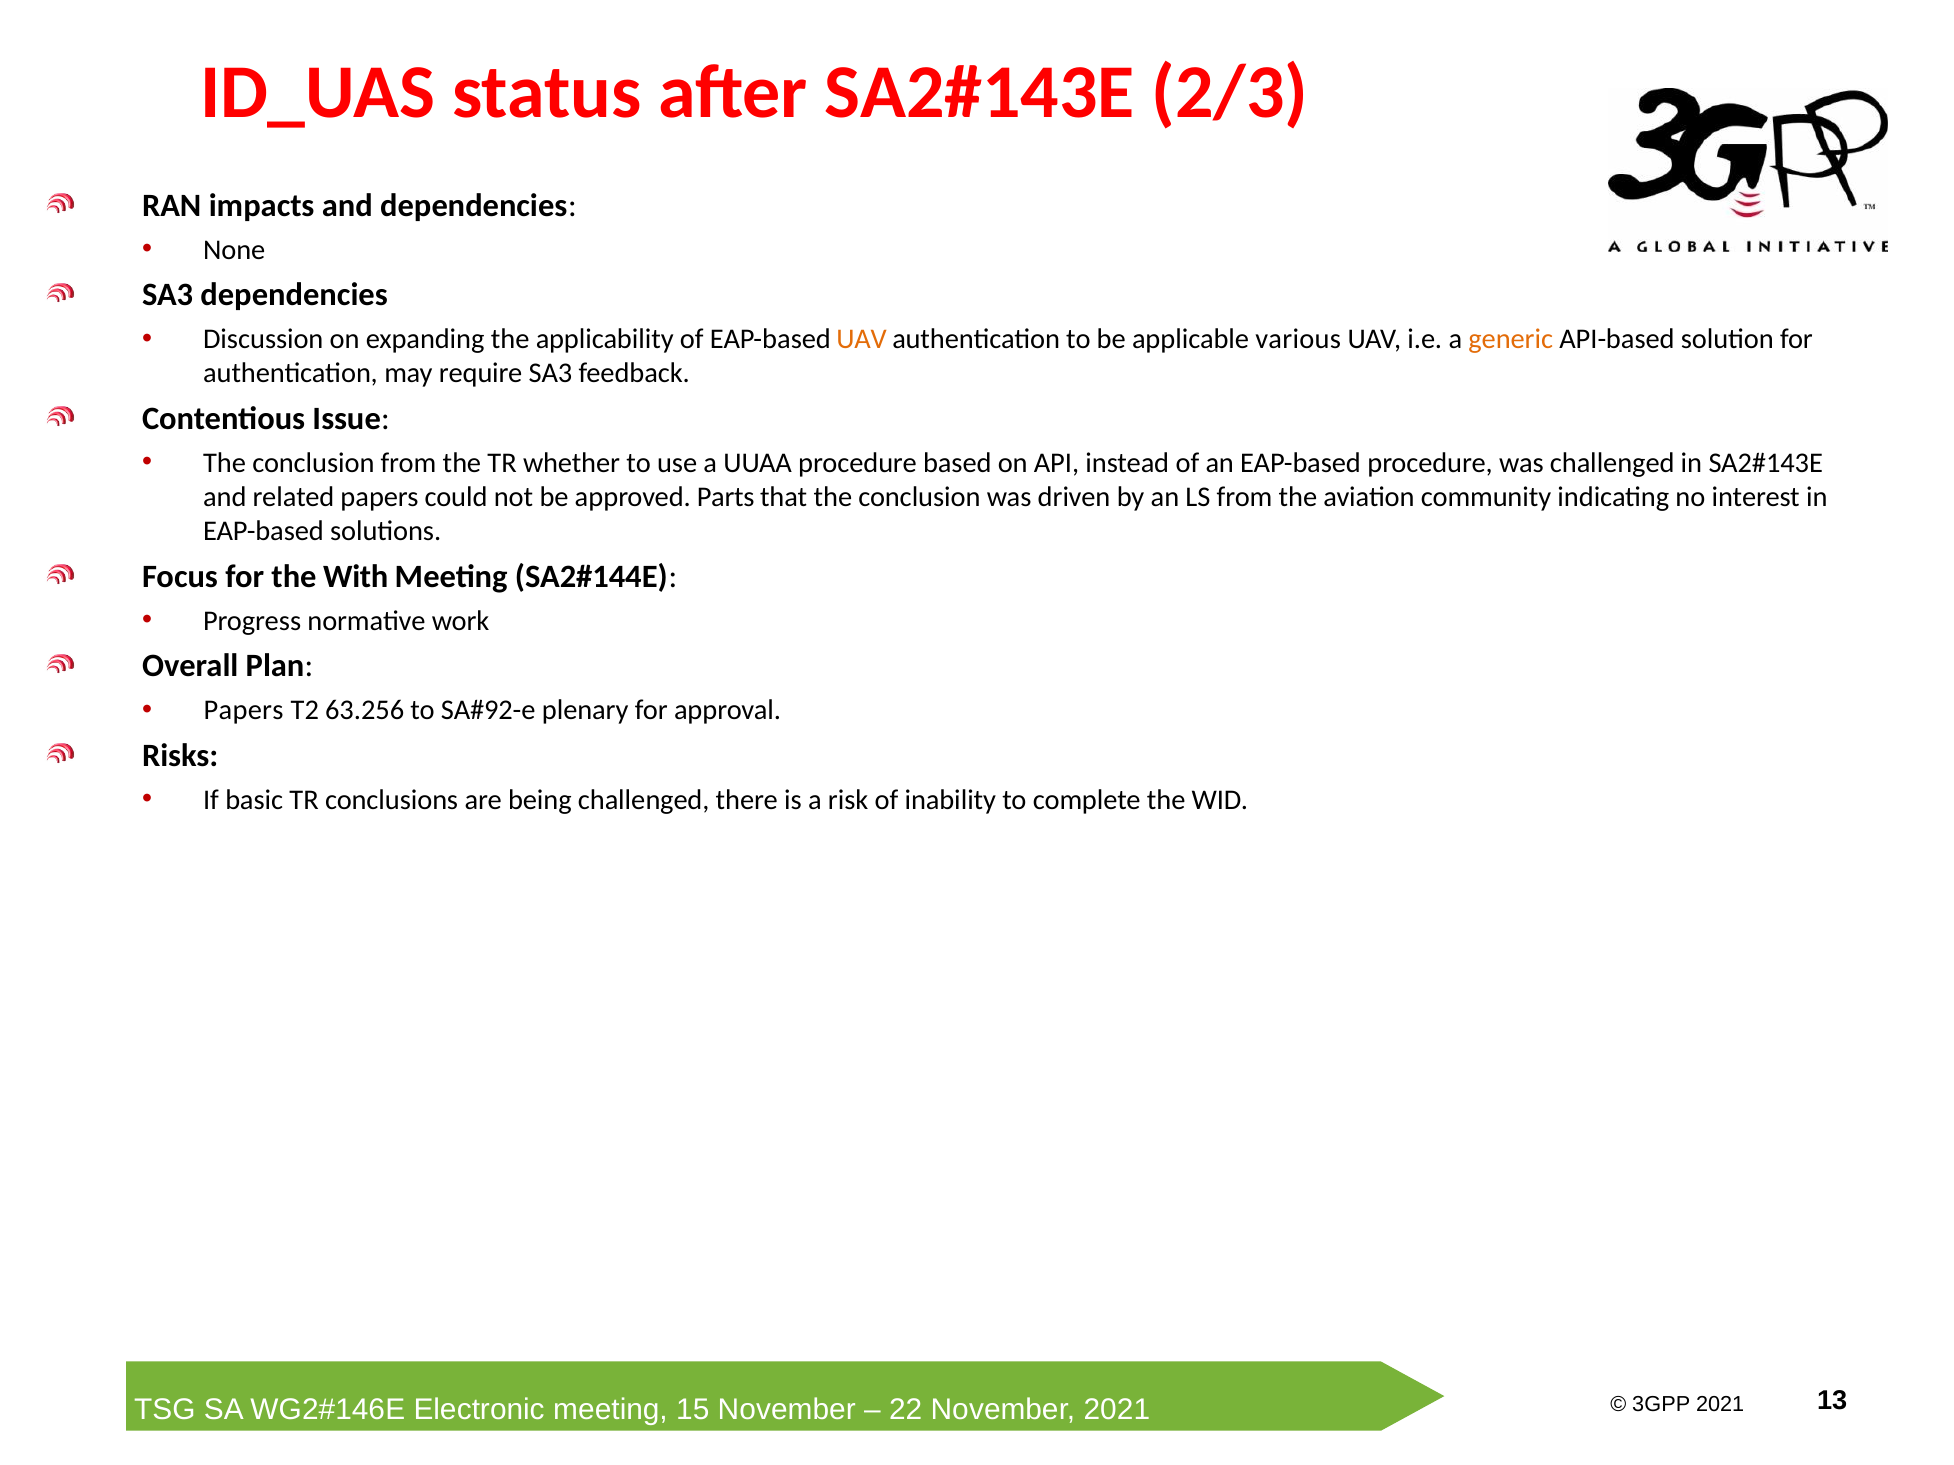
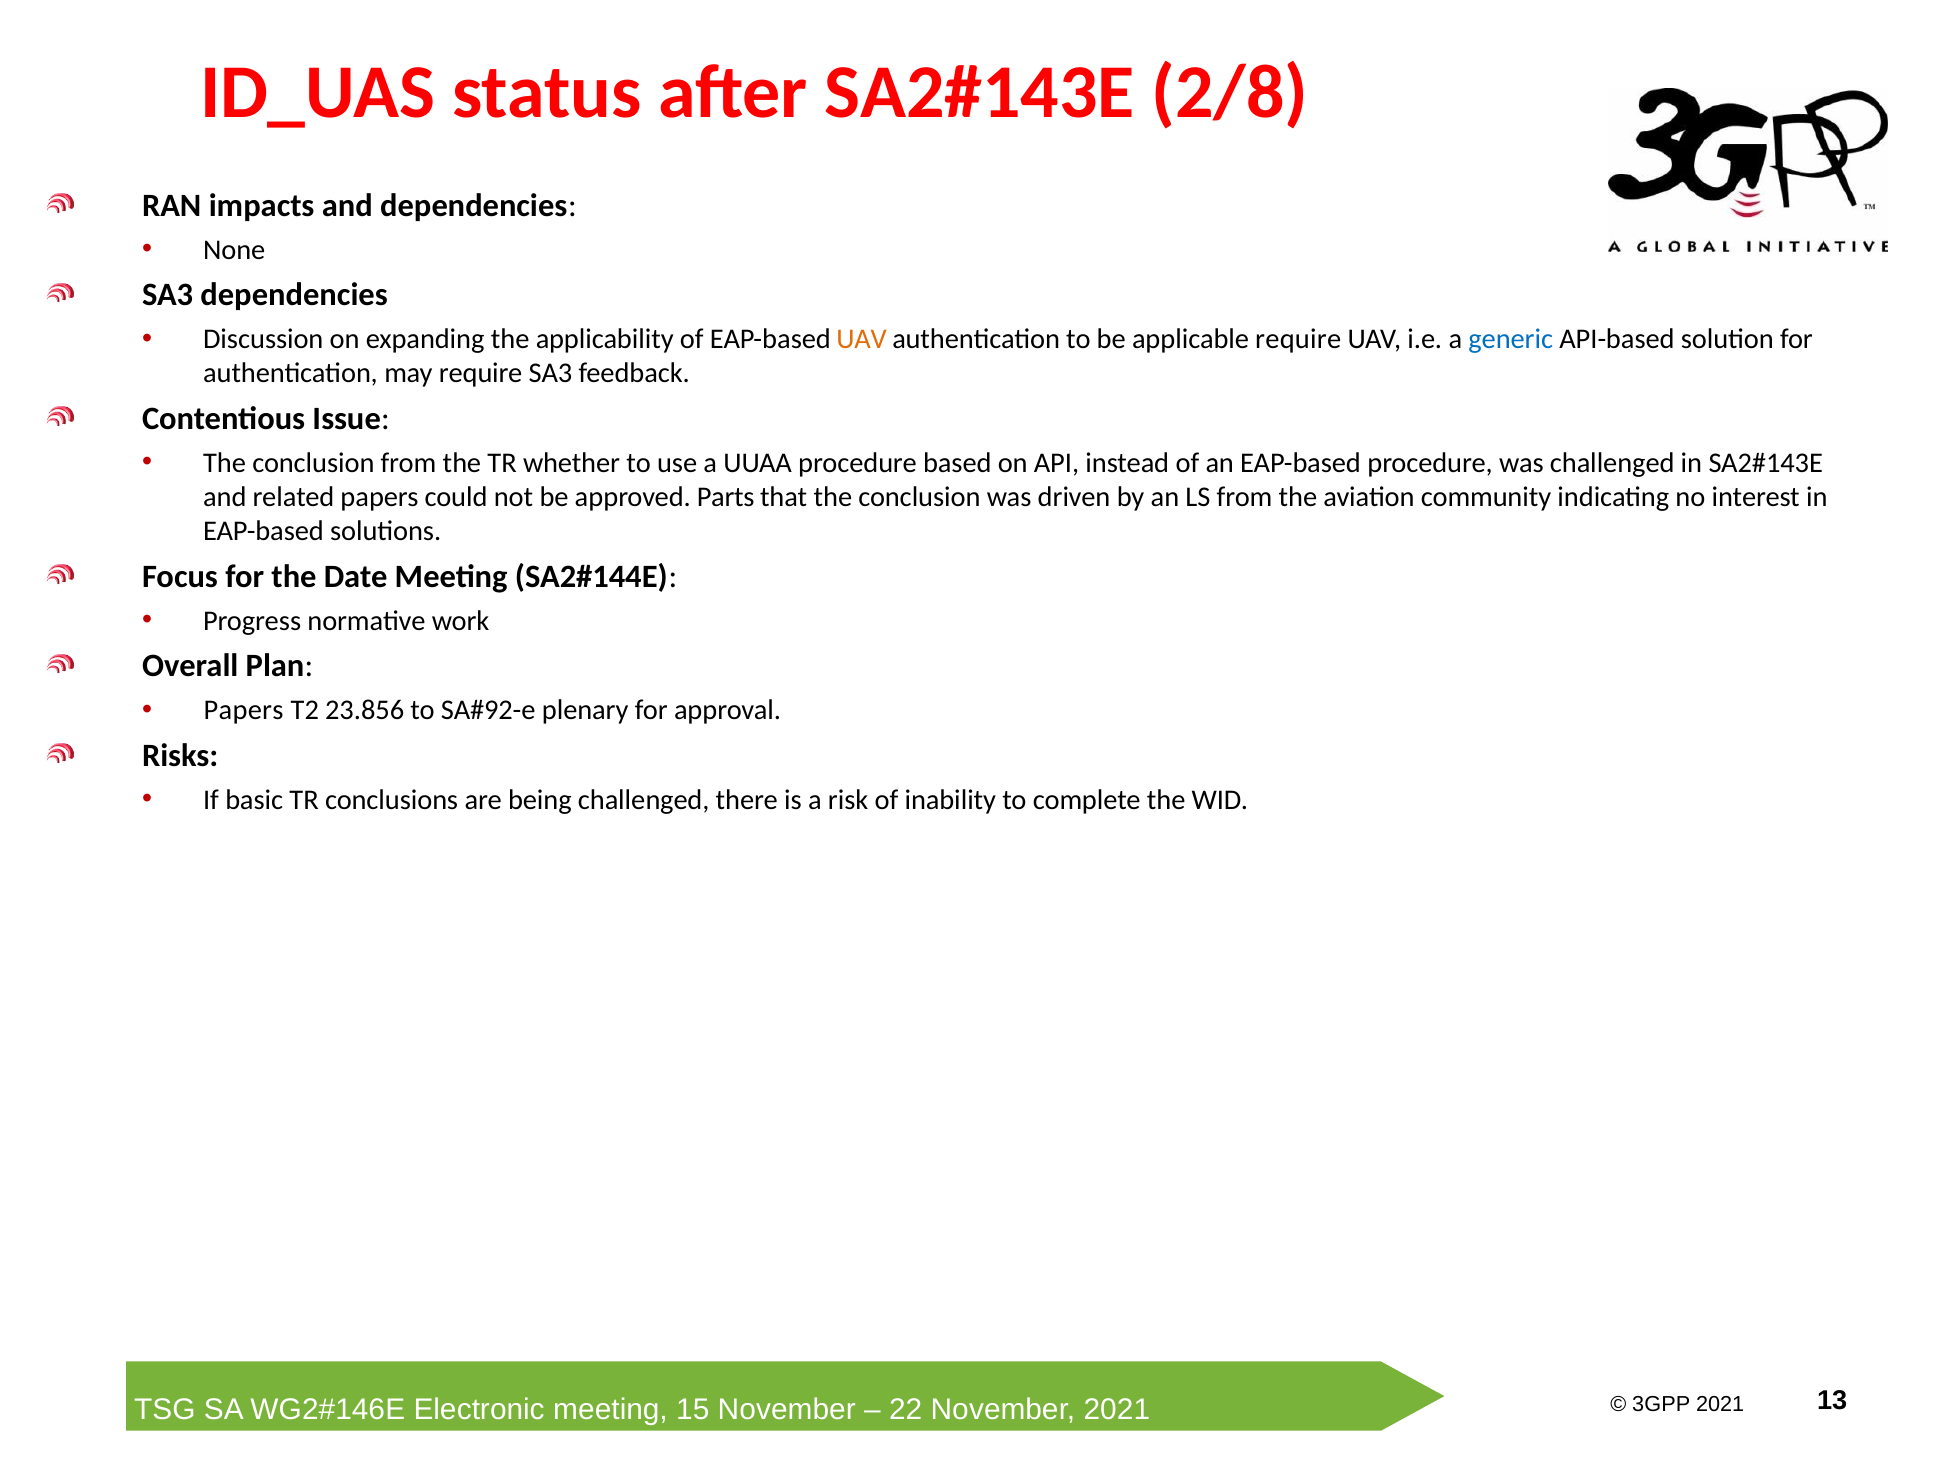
2/3: 2/3 -> 2/8 (1230, 92)
applicable various: various -> require (1298, 339)
generic colour: orange -> blue (1511, 339)
With: With -> Date (356, 576)
63.256: 63.256 -> 23.856 (365, 711)
